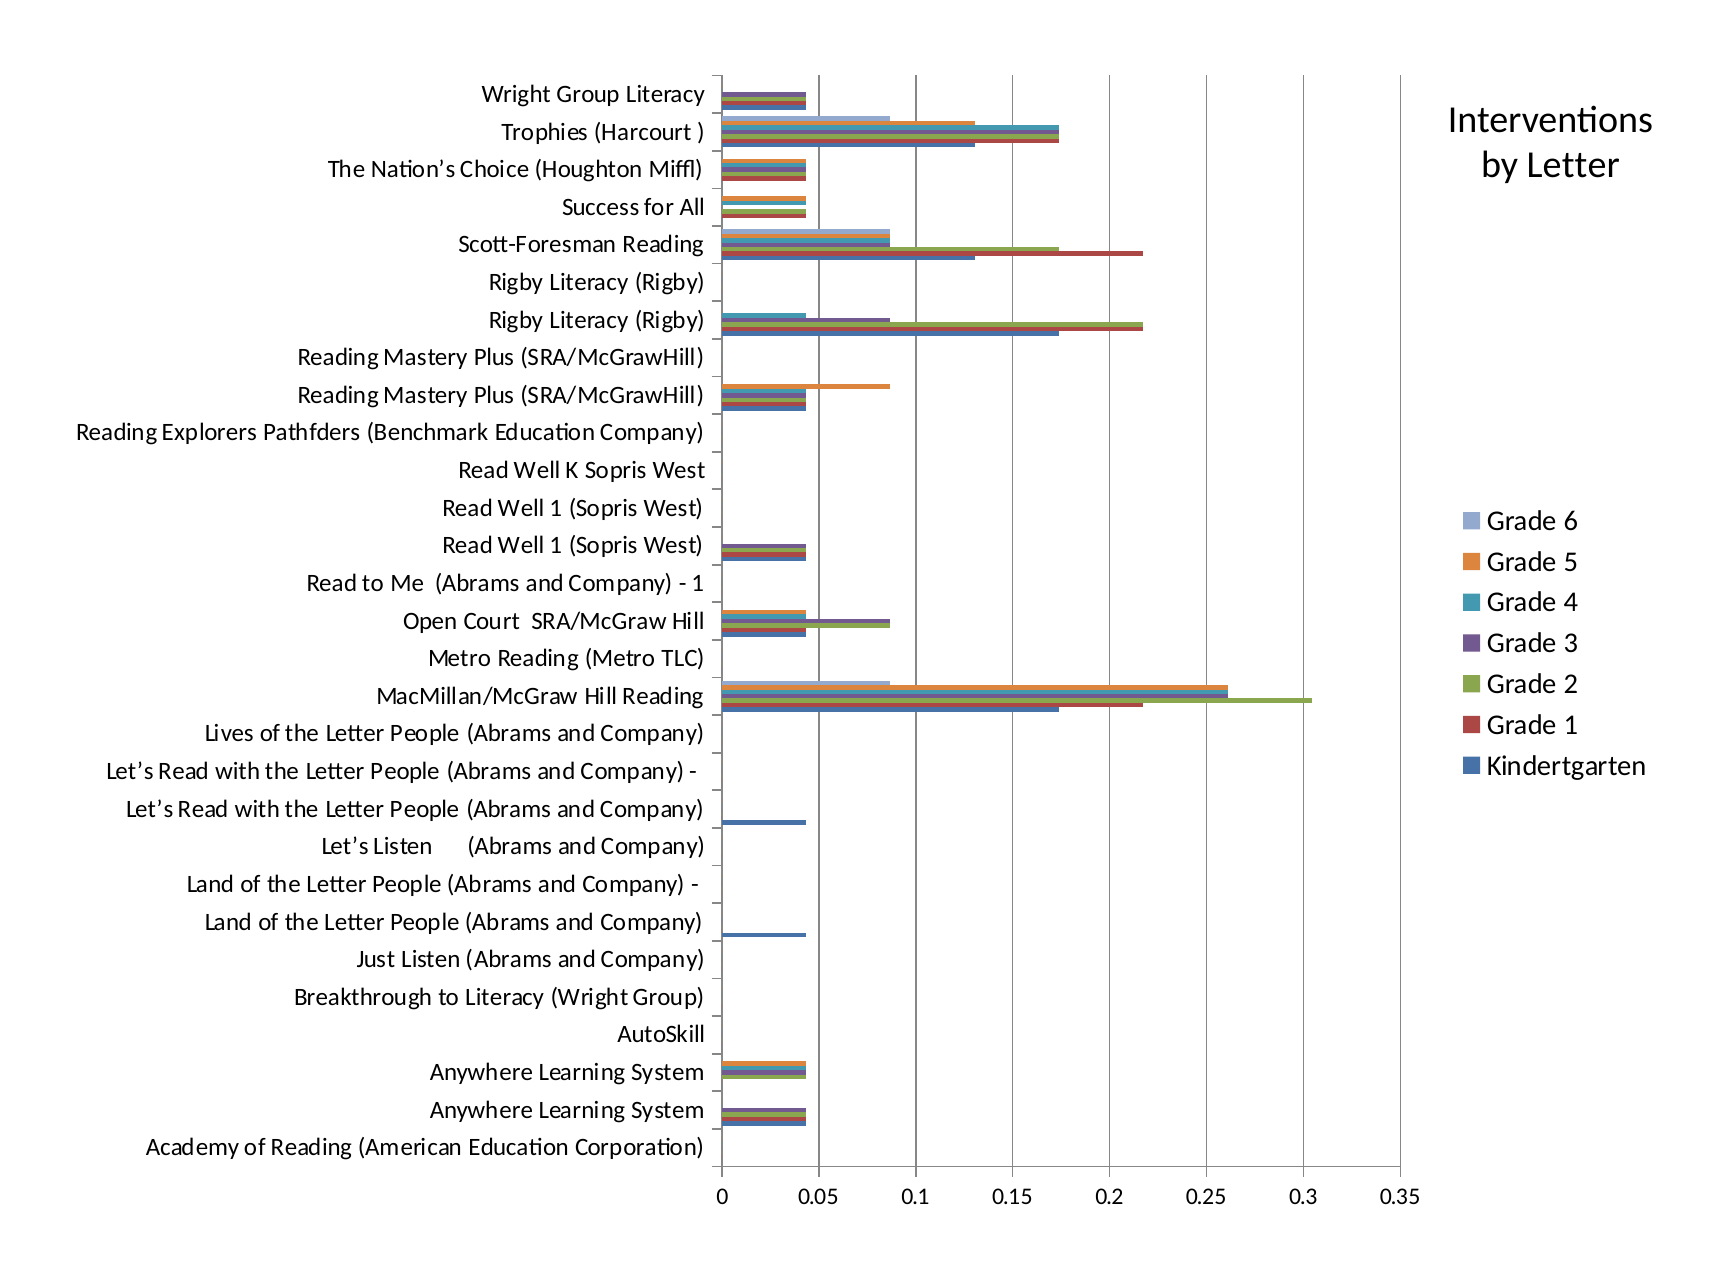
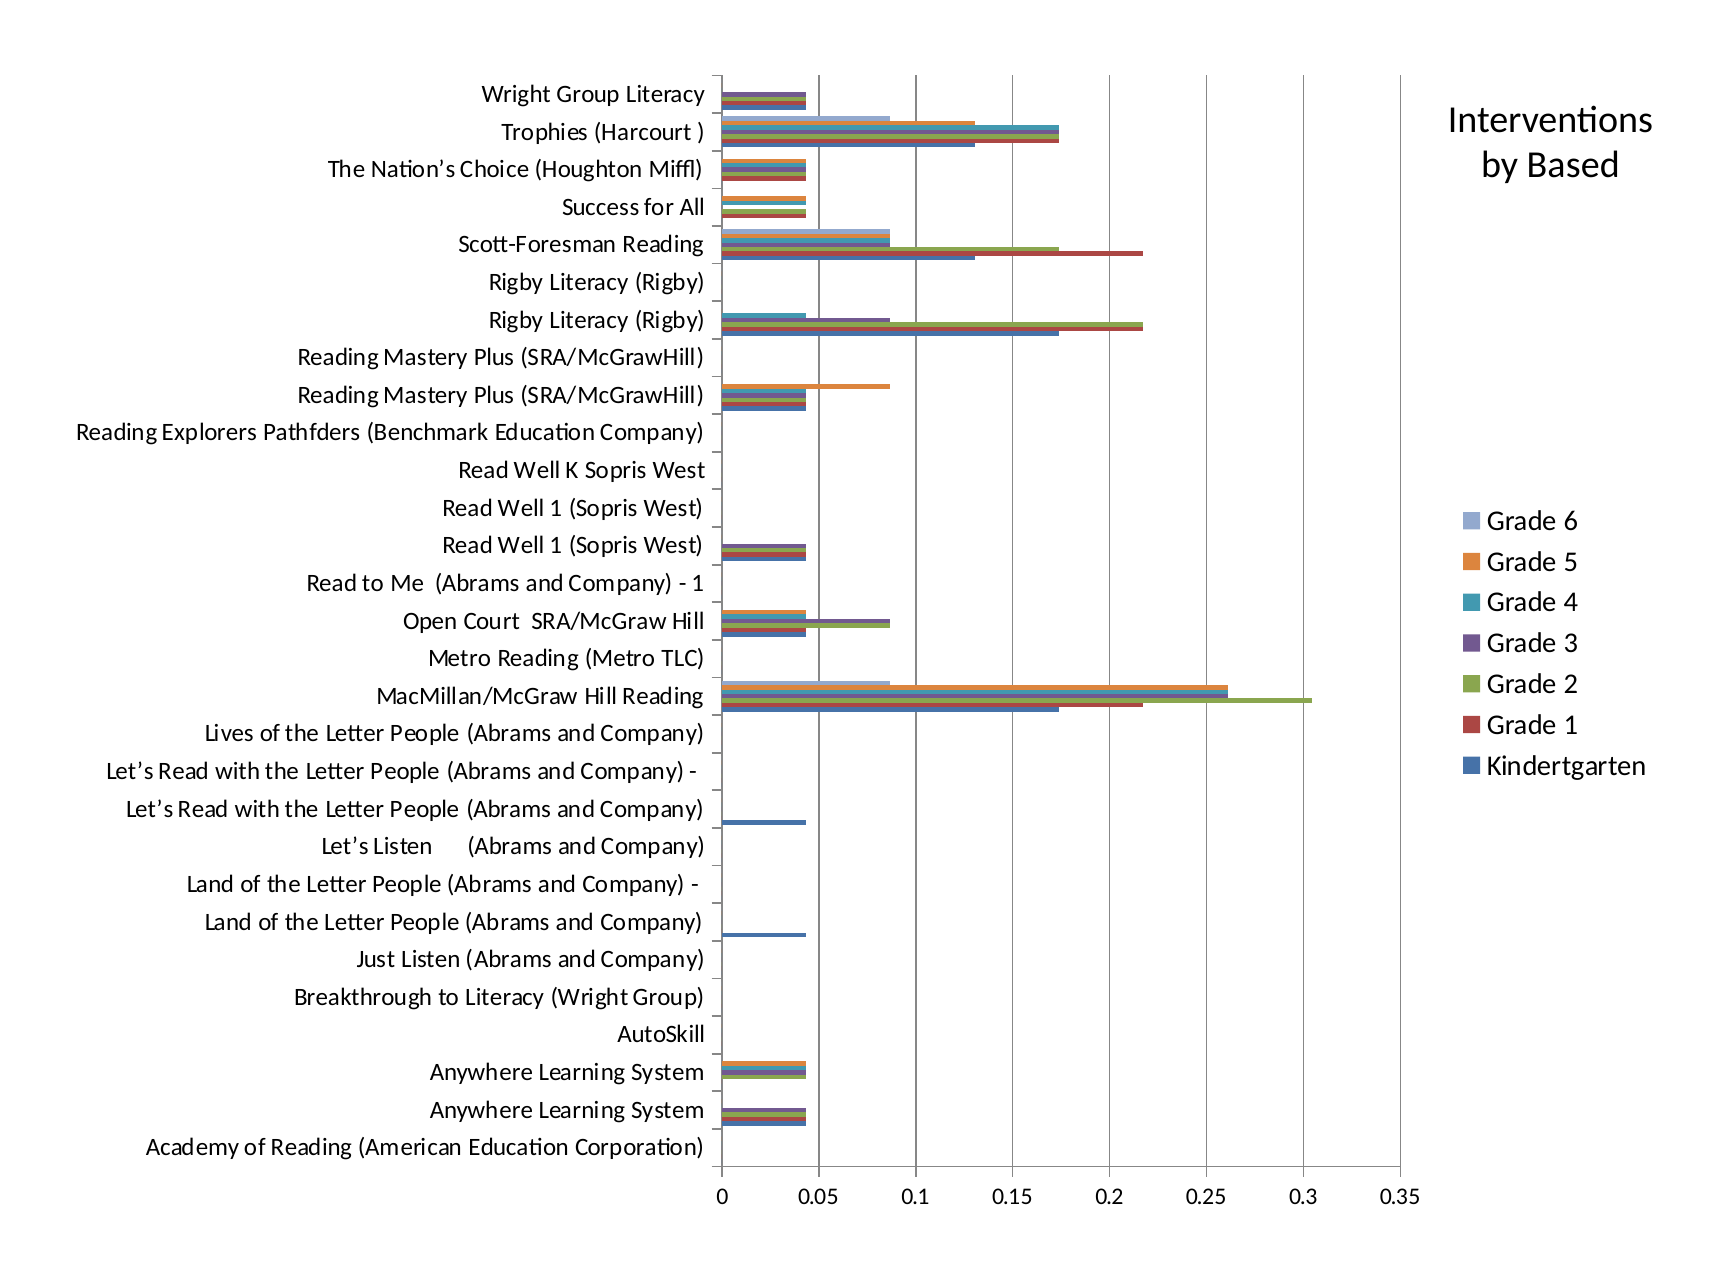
by Letter: Letter -> Based (1573, 165)
